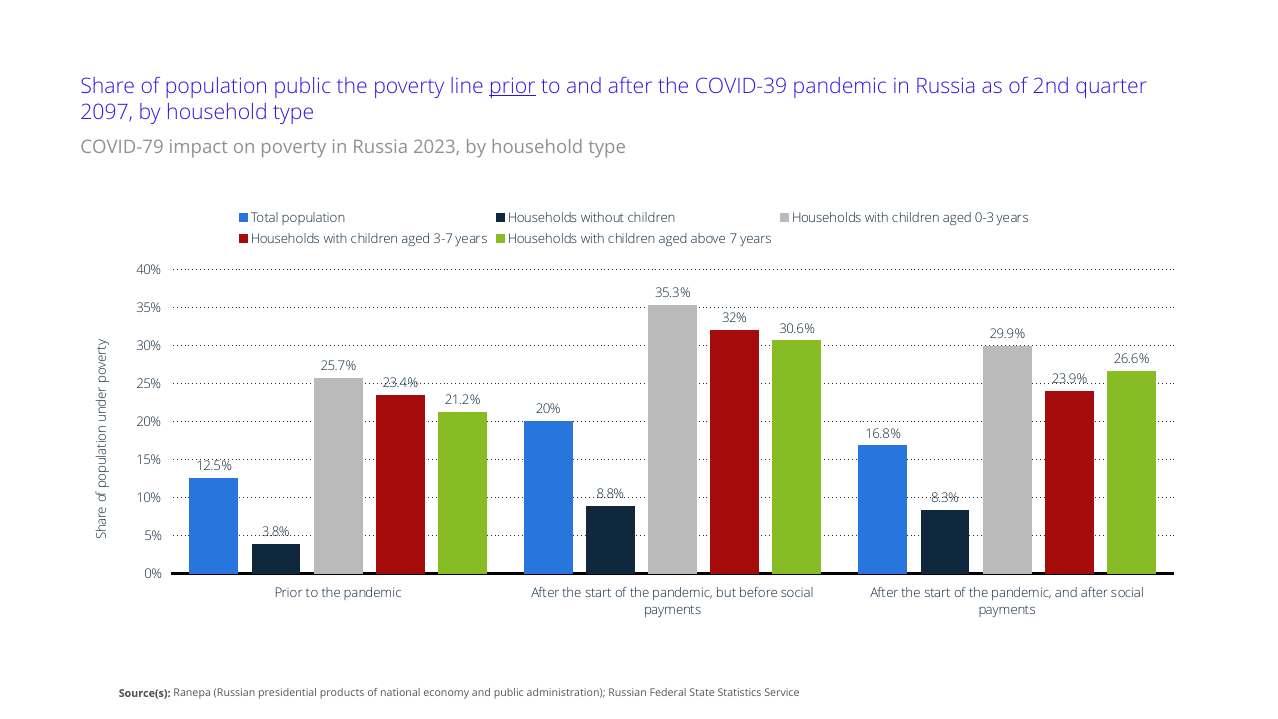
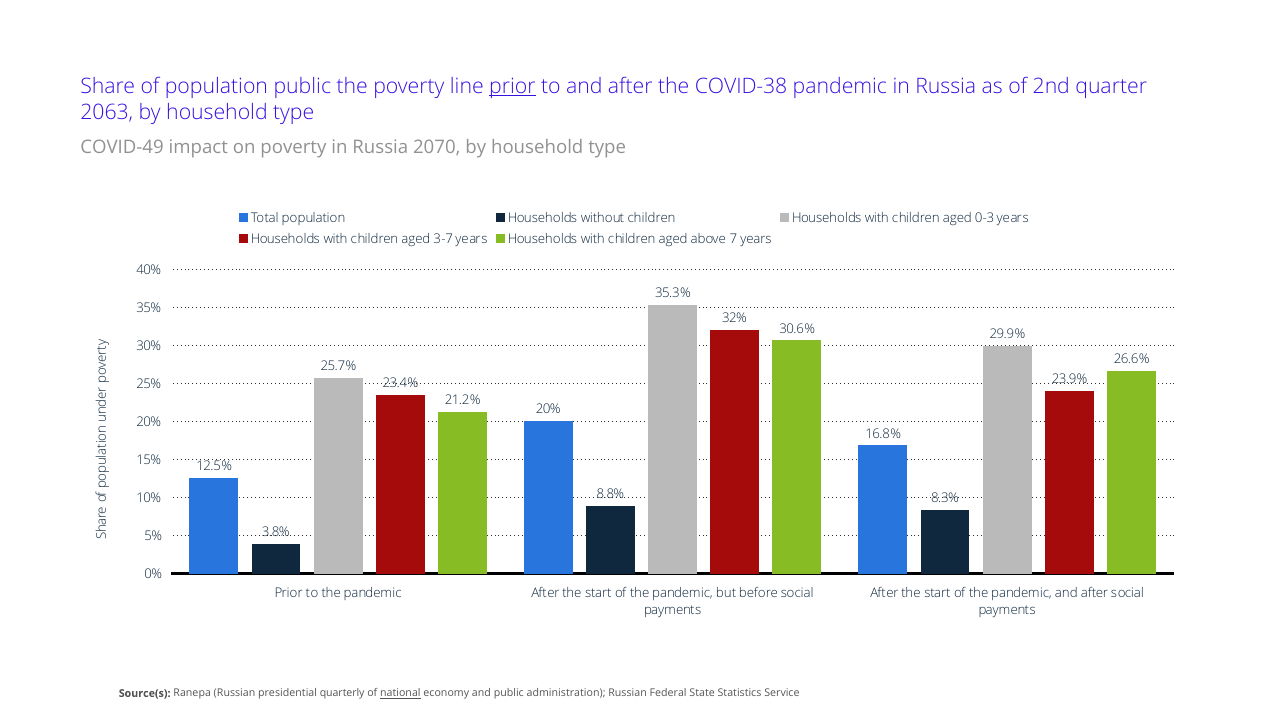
COVID-39: COVID-39 -> COVID-38 (741, 87)
2097: 2097 -> 2063 (107, 113)
COVID-79: COVID-79 -> COVID-49 (122, 148)
2023: 2023 -> 2070 (437, 148)
products: products -> quarterly (342, 693)
national underline: none -> present (400, 693)
